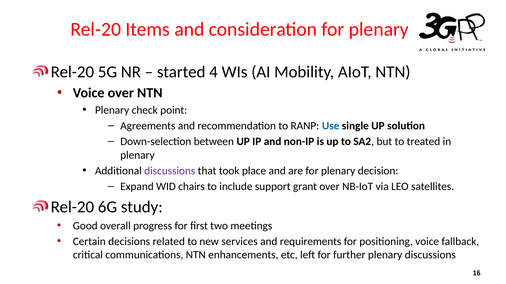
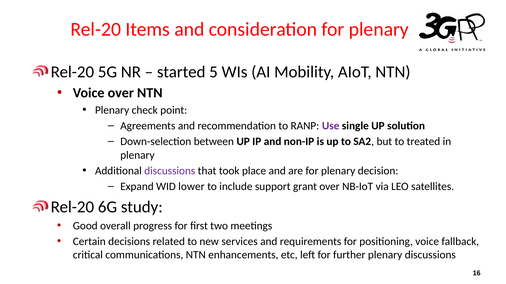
4: 4 -> 5 (214, 72)
Use colour: blue -> purple (331, 126)
chairs: chairs -> lower (191, 187)
